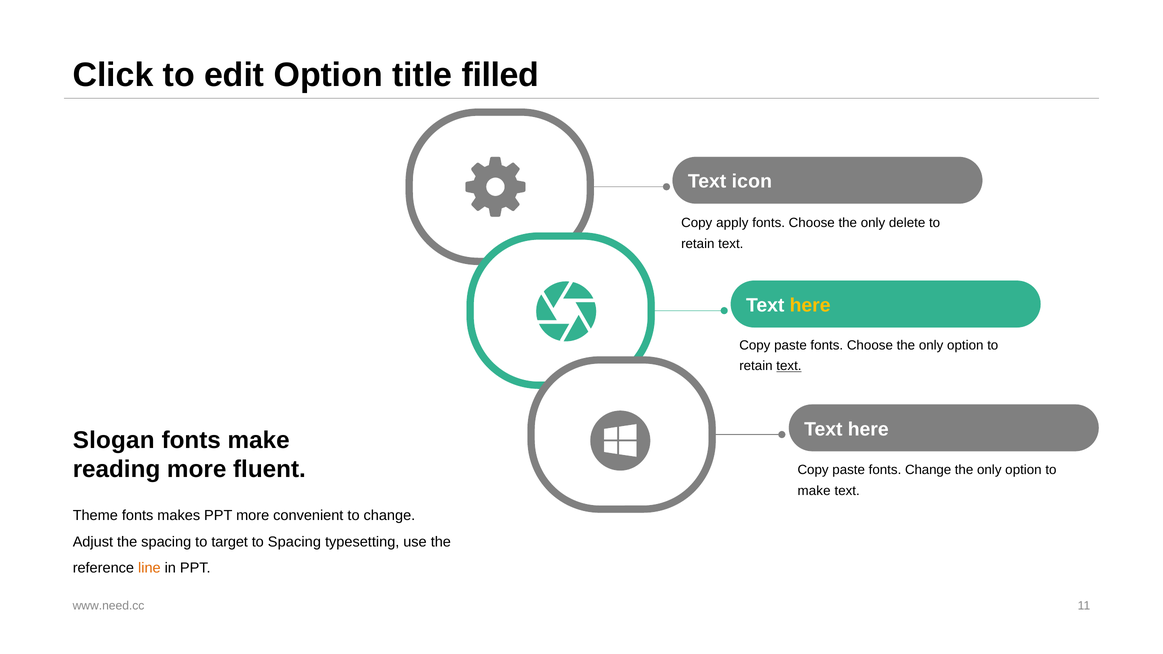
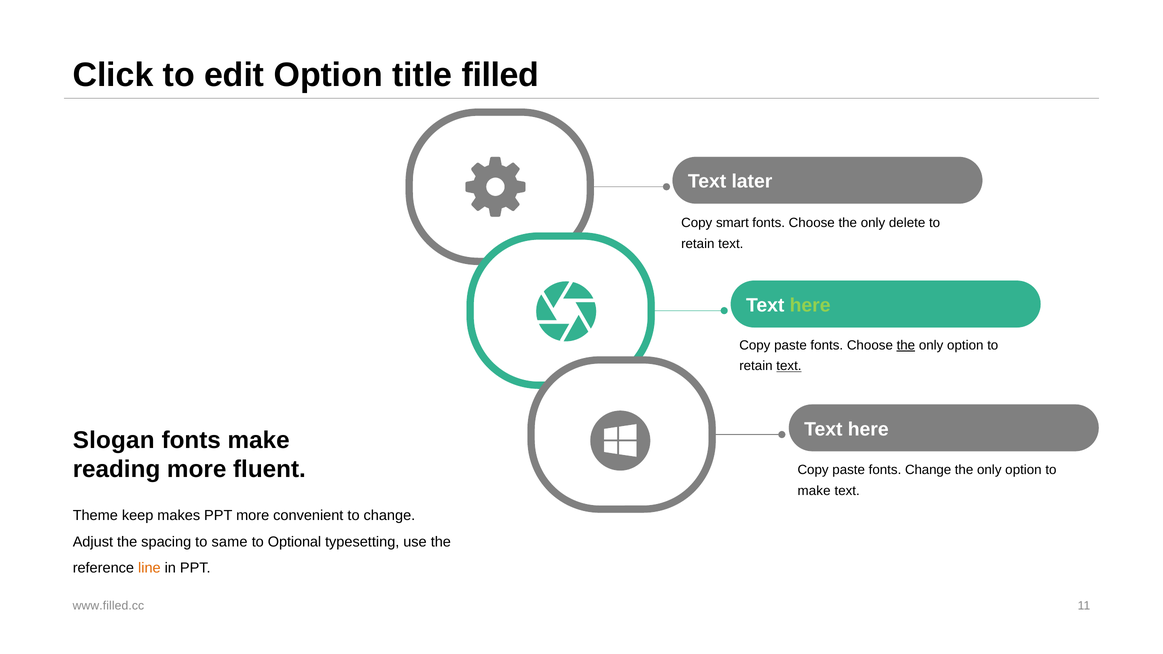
icon: icon -> later (752, 182)
apply: apply -> smart (732, 223)
here colour: yellow -> light green (810, 305)
the underline: none -> present (906, 345)
Theme fonts: fonts -> keep (138, 516)
target: target -> same (229, 542)
to Spacing: Spacing -> Optional (295, 542)
www.need.cc: www.need.cc -> www.filled.cc (108, 606)
